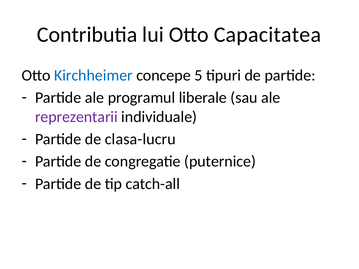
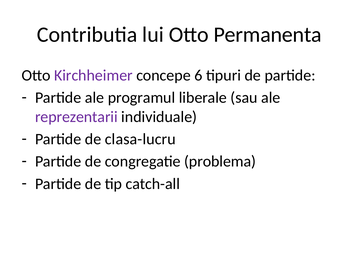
Capacitatea: Capacitatea -> Permanenta (268, 35)
Kirchheimer colour: blue -> purple (93, 75)
5: 5 -> 6 (198, 75)
puternice: puternice -> problema (220, 162)
